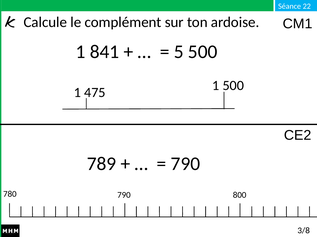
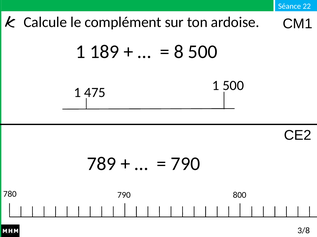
841: 841 -> 189 (104, 52)
5: 5 -> 8 (179, 52)
